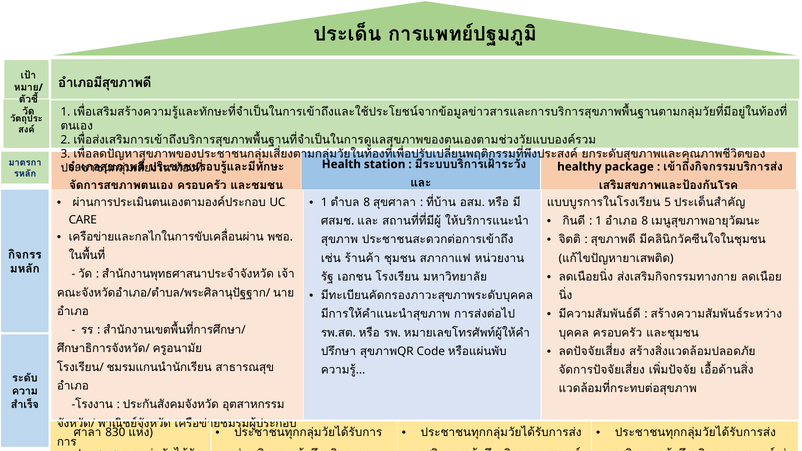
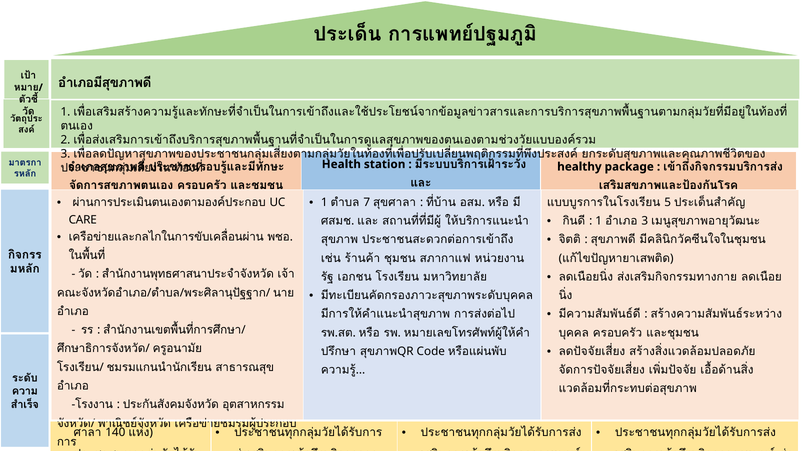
8: 8 -> 7 (367, 202)
8: 8 -> 3 (645, 221)
830: 830 -> 140 (115, 433)
